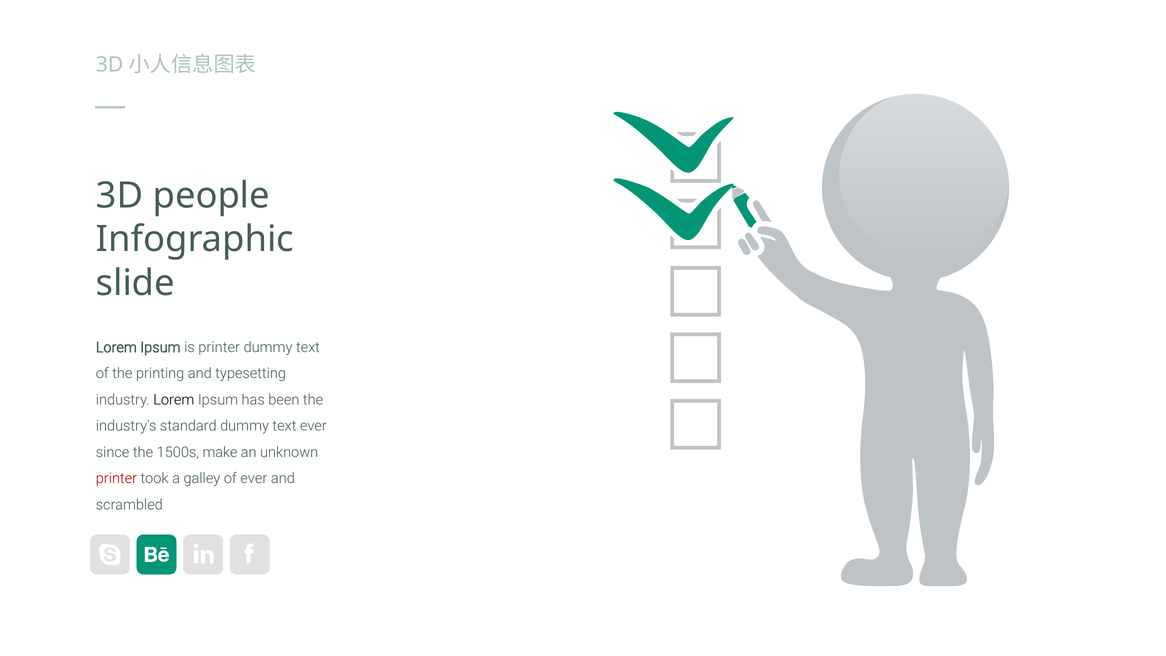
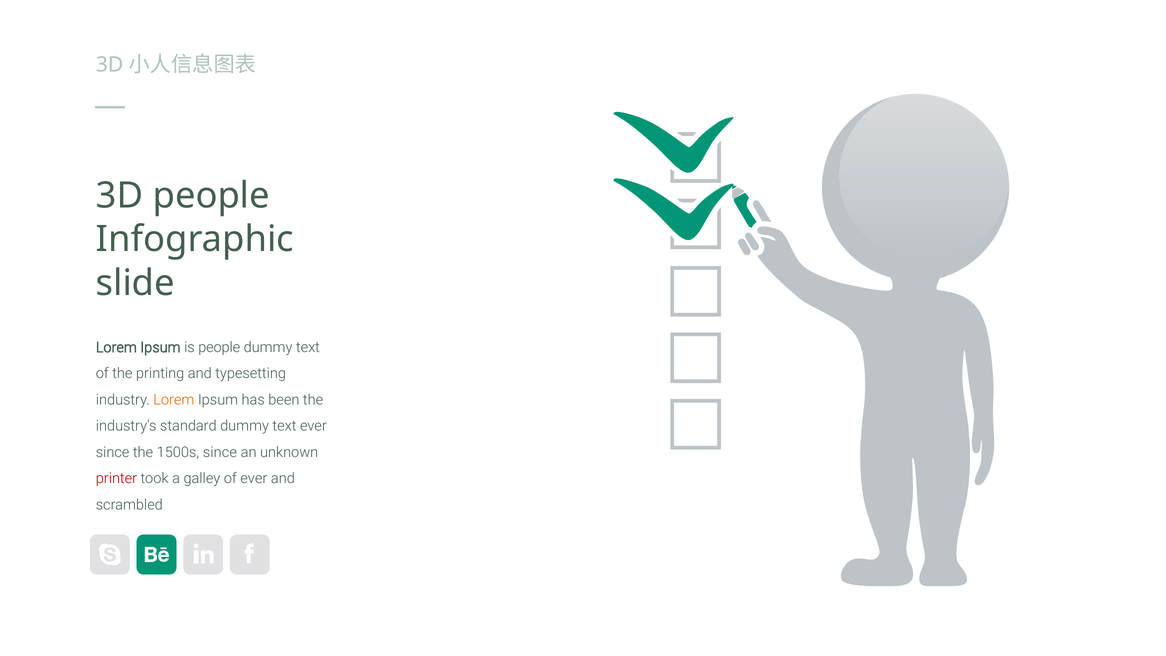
is printer: printer -> people (219, 347)
Lorem colour: black -> orange (174, 400)
1500s make: make -> since (220, 452)
